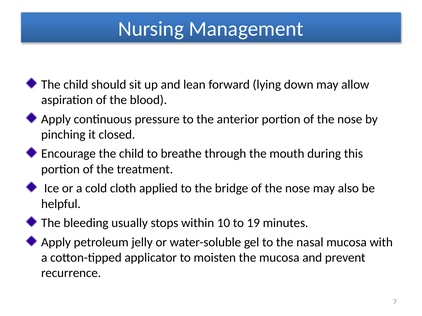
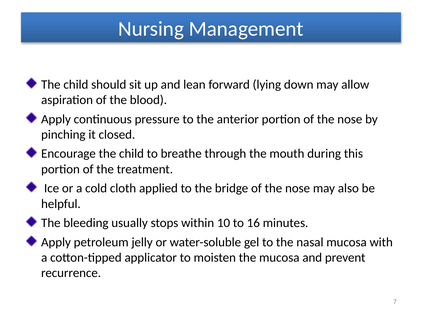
19: 19 -> 16 (253, 223)
